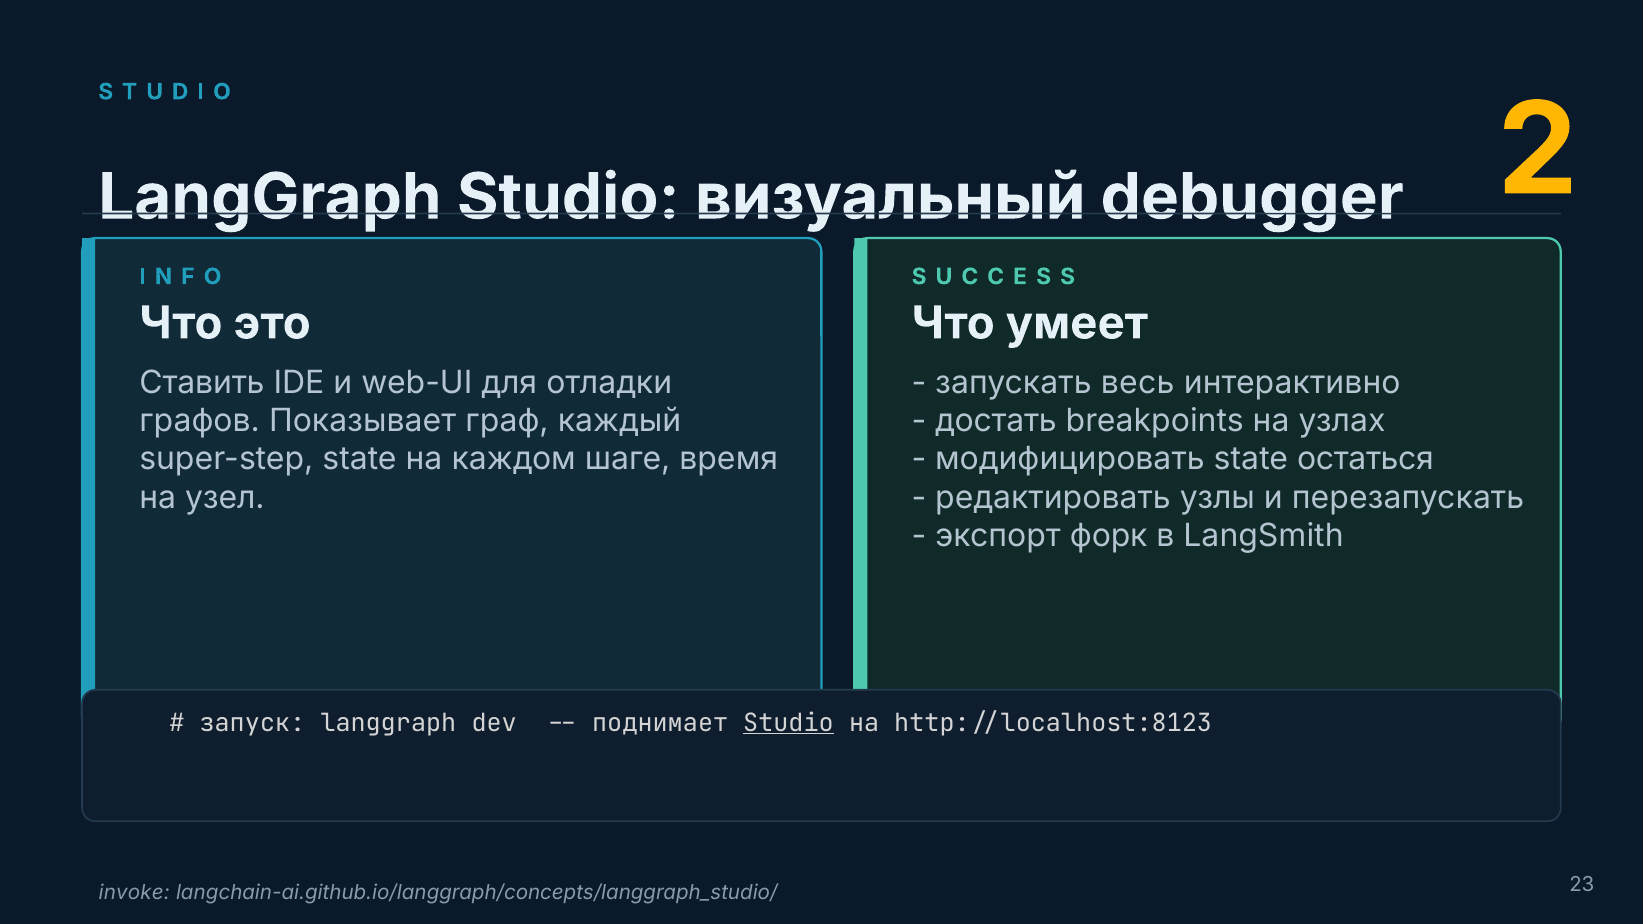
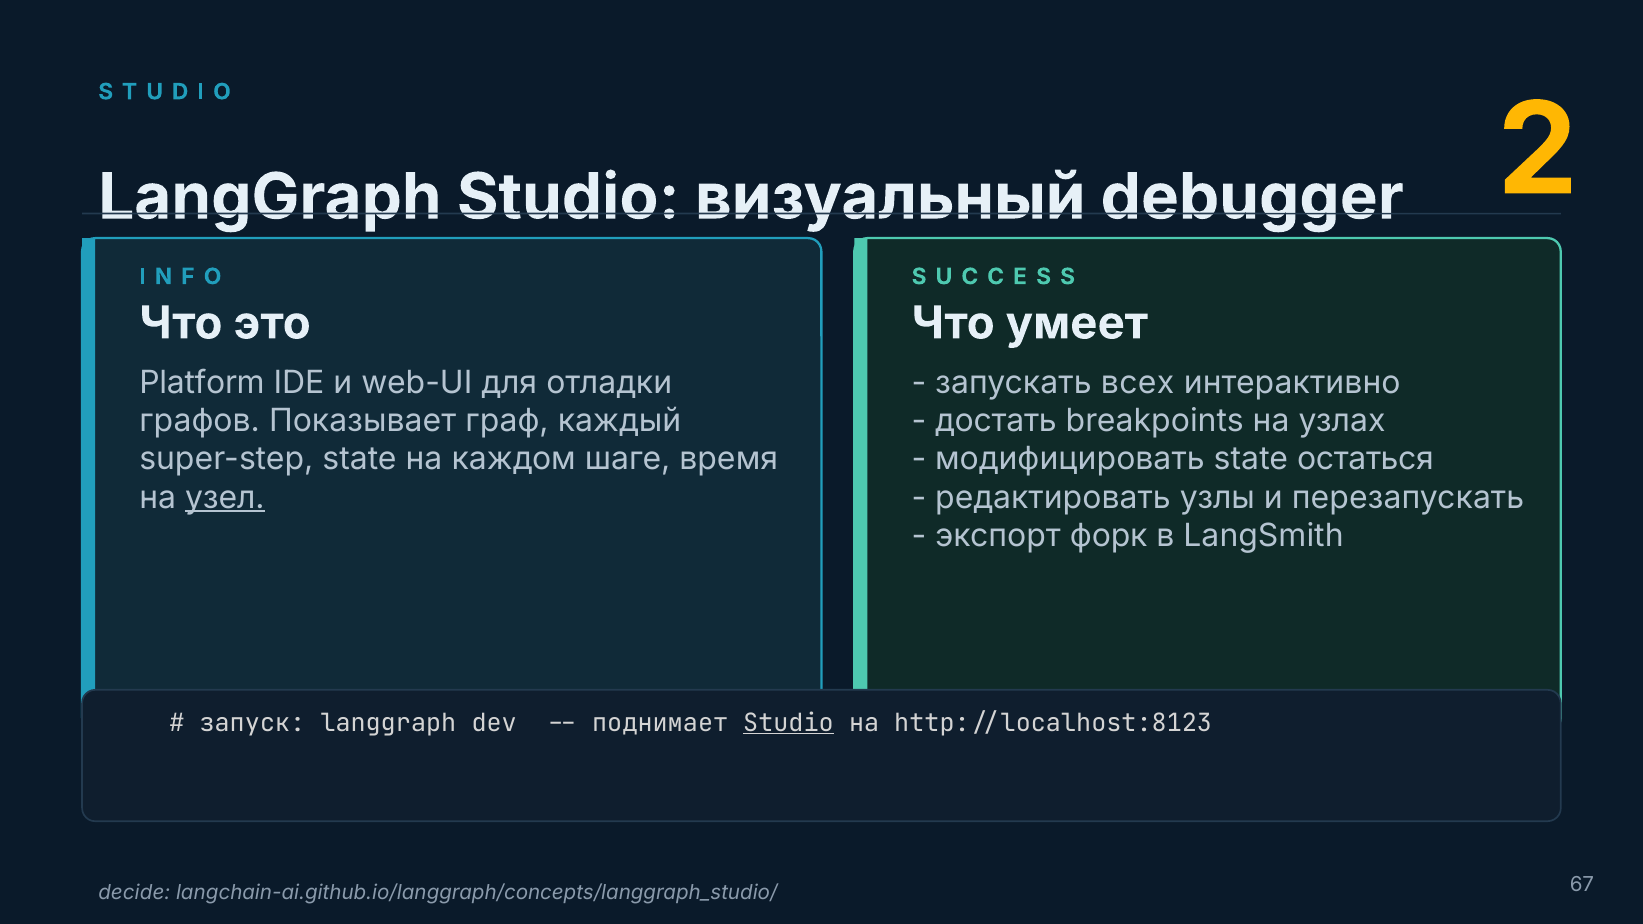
Ставить: Ставить -> Platform (202, 383)
весь: весь -> всех (1138, 383)
узел underline: none -> present (225, 498)
invoke: invoke -> decide (134, 893)
23: 23 -> 67 (1582, 885)
